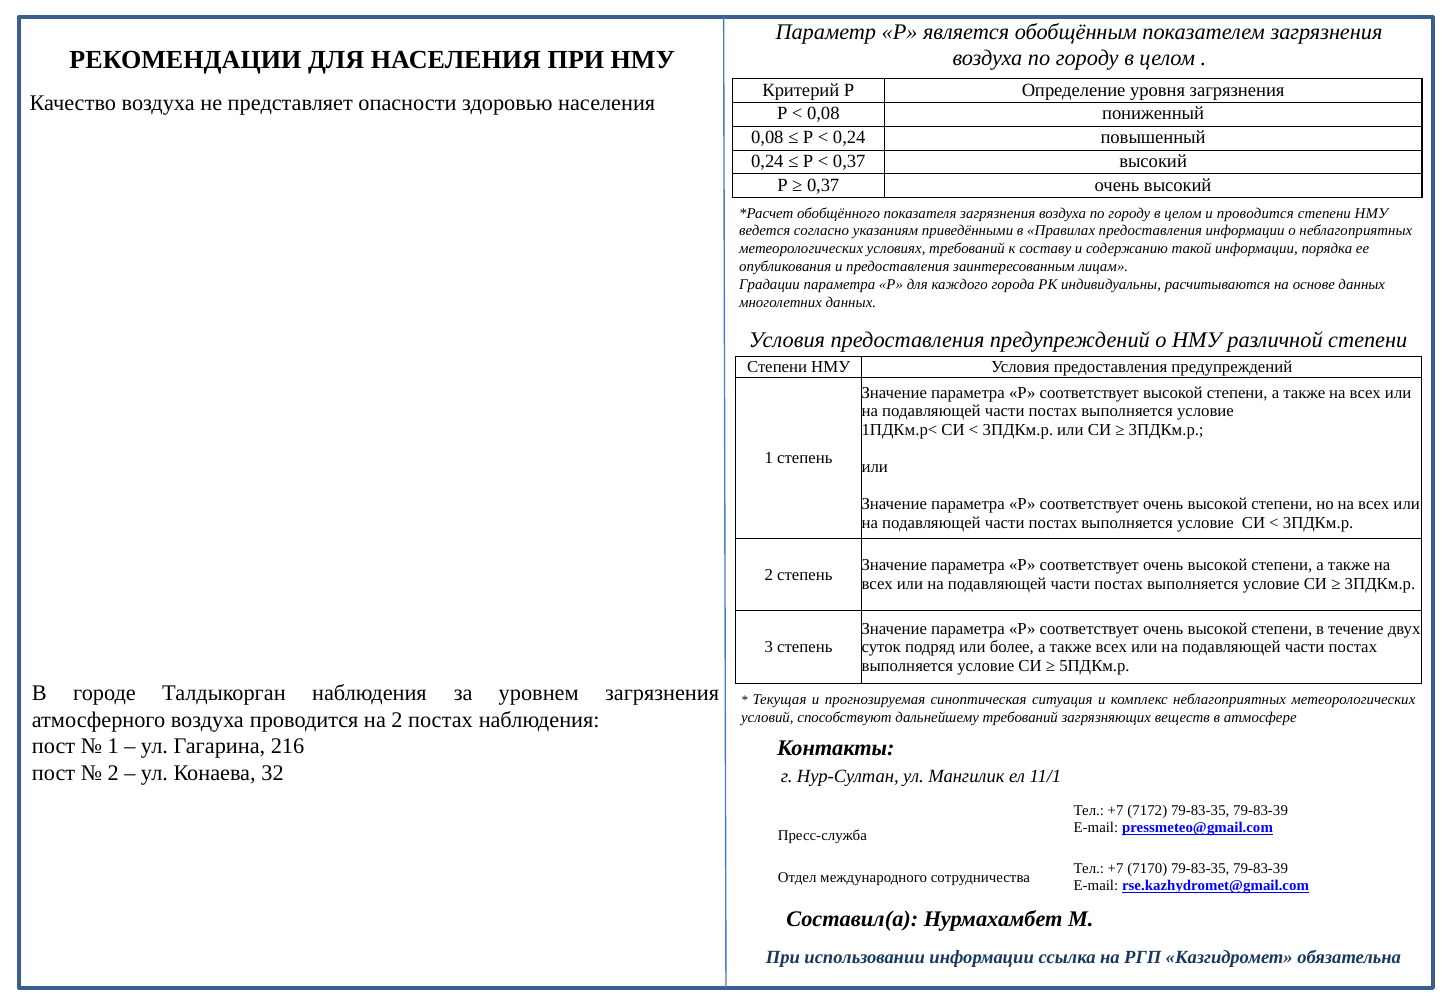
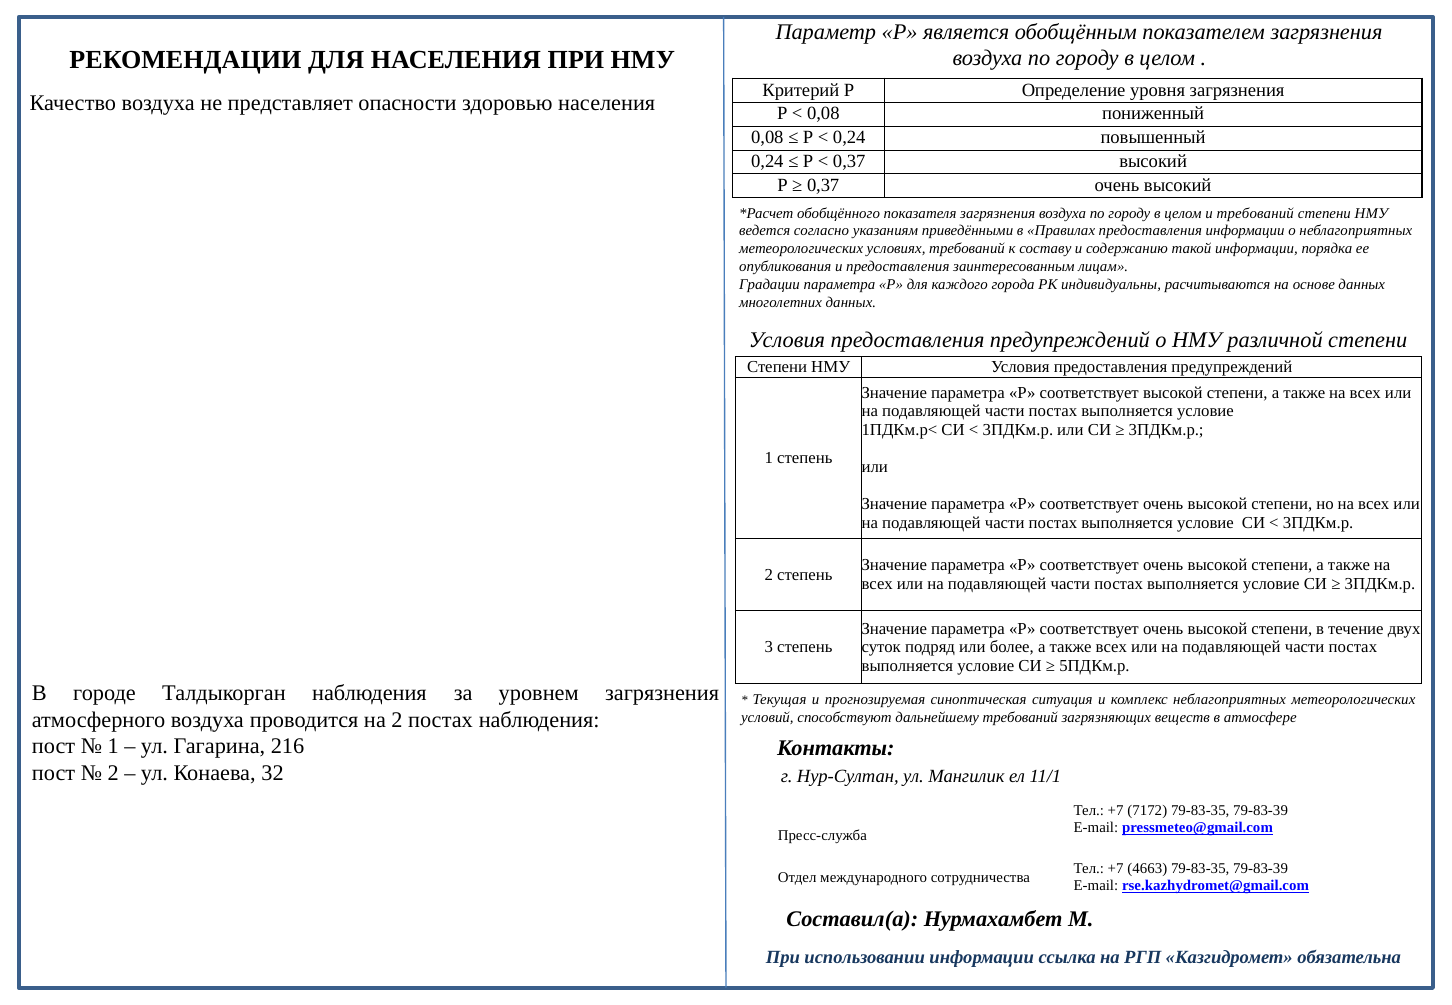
и проводится: проводится -> требований (1255, 213)
7170: 7170 -> 4663 (1147, 869)
